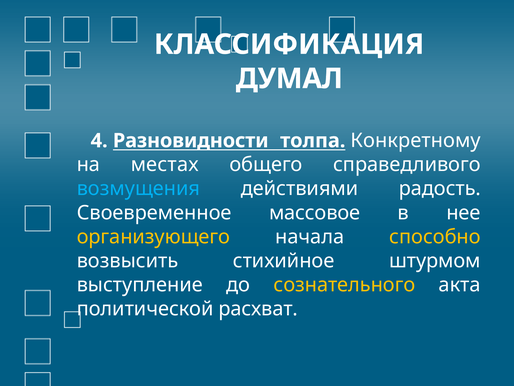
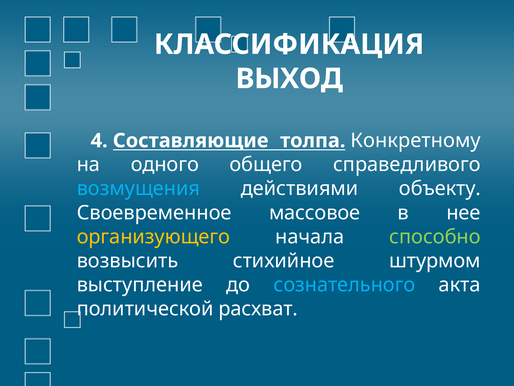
ДУМАЛ: ДУМАЛ -> ВЫХОД (289, 79)
Разновидности: Разновидности -> Составляющие (191, 140)
местах: местах -> одного (165, 164)
радость: радость -> объекту (440, 188)
способно colour: yellow -> light green (435, 236)
сознательного colour: yellow -> light blue (344, 284)
